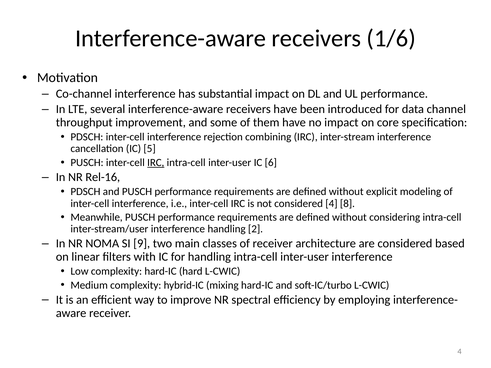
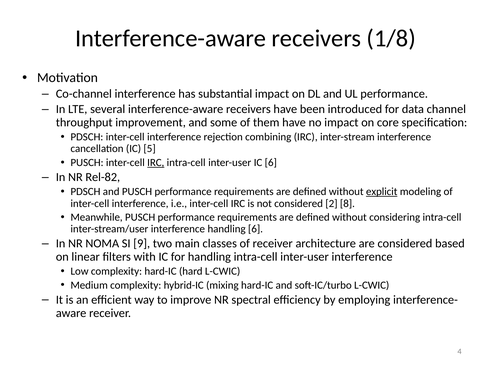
1/6: 1/6 -> 1/8 (391, 39)
Rel-16: Rel-16 -> Rel-82 (103, 177)
explicit underline: none -> present (382, 192)
considered 4: 4 -> 2 (331, 204)
handling 2: 2 -> 6 (256, 229)
